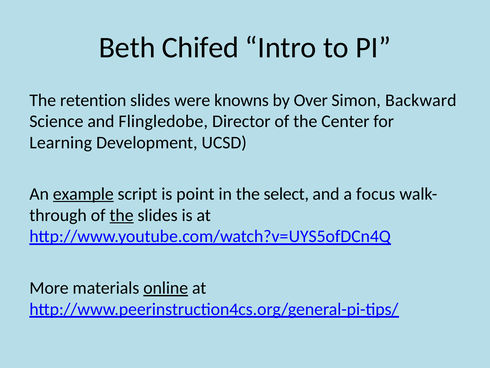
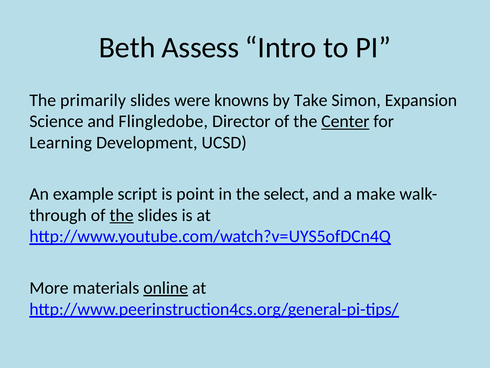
Chifed: Chifed -> Assess (200, 47)
retention: retention -> primarily (93, 100)
Over: Over -> Take (311, 100)
Backward: Backward -> Expansion (421, 100)
Center underline: none -> present (345, 121)
example underline: present -> none (83, 194)
focus: focus -> make (376, 194)
